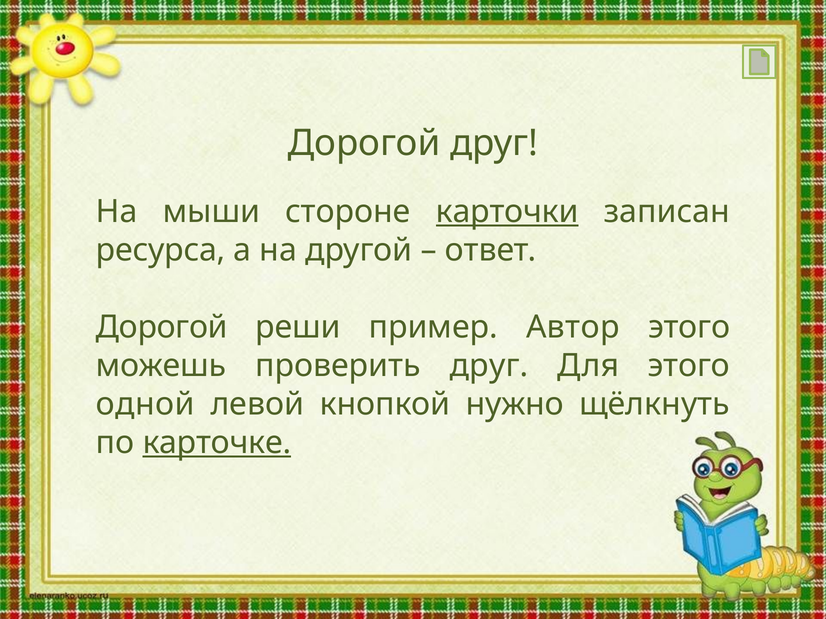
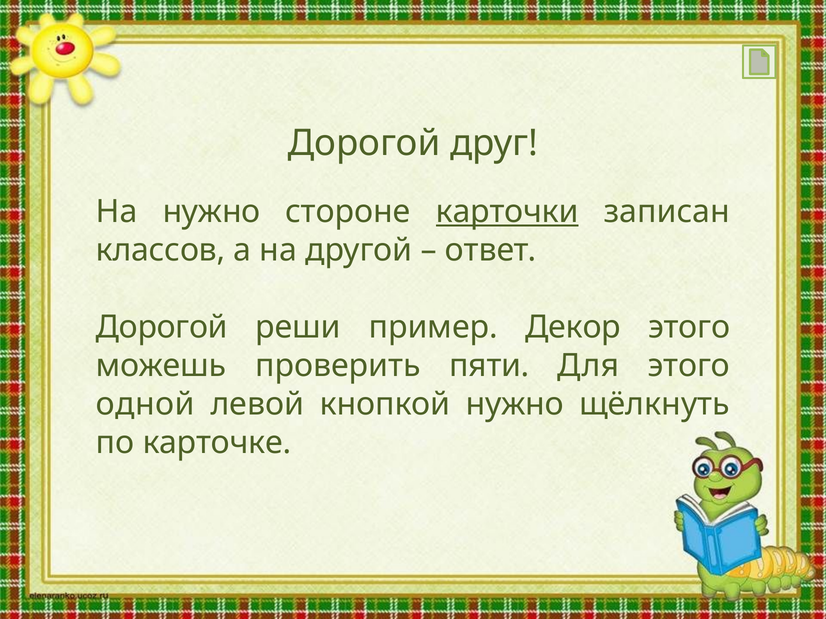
На мыши: мыши -> нужно (212, 212)
ресурса: ресурса -> классов (161, 250)
Автор: Автор -> Декор (573, 327)
проверить друг: друг -> пяти (489, 366)
карточке underline: present -> none (217, 443)
